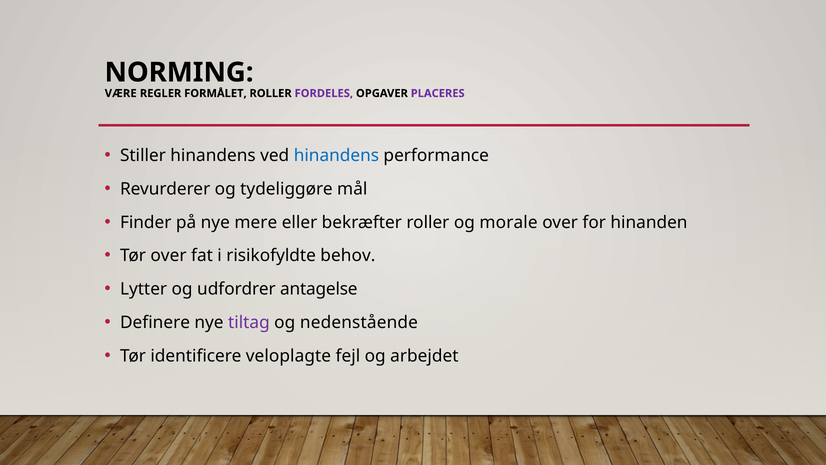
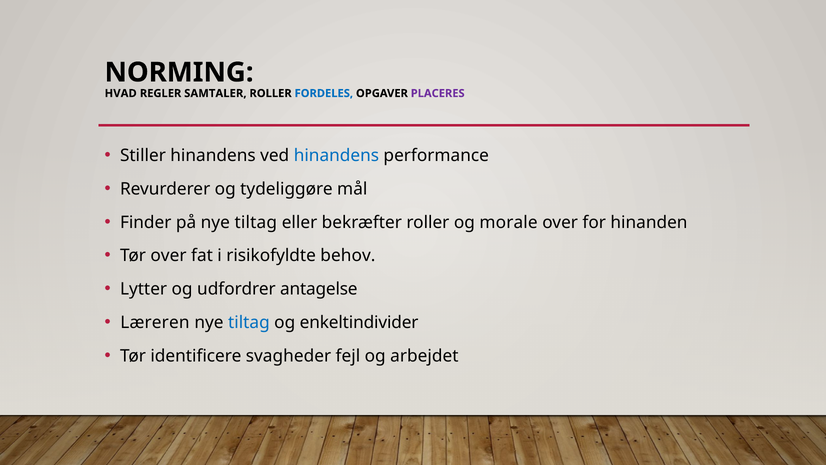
VÆRE: VÆRE -> HVAD (121, 93)
FORMÅLET: FORMÅLET -> SAMTALER (215, 93)
FORDELES colour: purple -> blue (324, 93)
på nye mere: mere -> tiltag (256, 222)
Definere: Definere -> Læreren (155, 322)
tiltag colour: purple -> blue (249, 322)
nedenstående: nedenstående -> enkeltindivider (359, 322)
veloplagte: veloplagte -> svagheder (288, 356)
